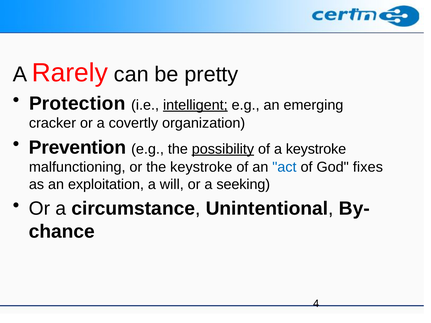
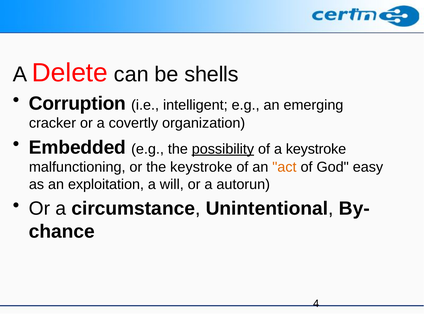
Rarely: Rarely -> Delete (70, 73)
pretty: pretty -> shells (212, 74)
Protection: Protection -> Corruption (77, 103)
intelligent underline: present -> none (195, 105)
Prevention: Prevention -> Embedded (77, 148)
act colour: blue -> orange (284, 167)
fixes: fixes -> easy (368, 167)
seeking: seeking -> autorun (243, 185)
